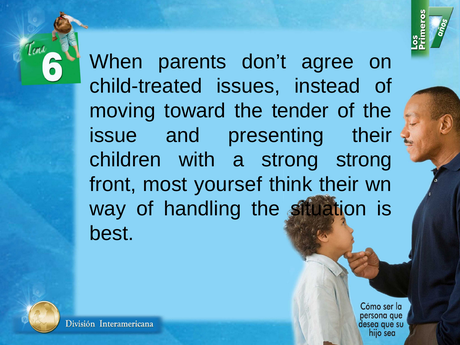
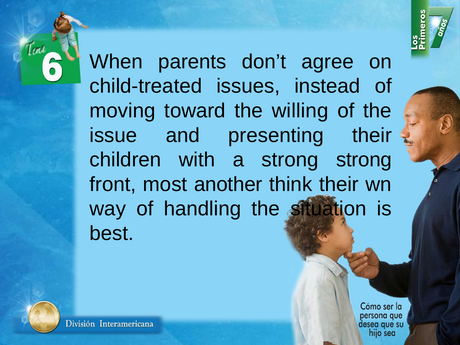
tender: tender -> willing (300, 111)
yoursef: yoursef -> another (228, 184)
